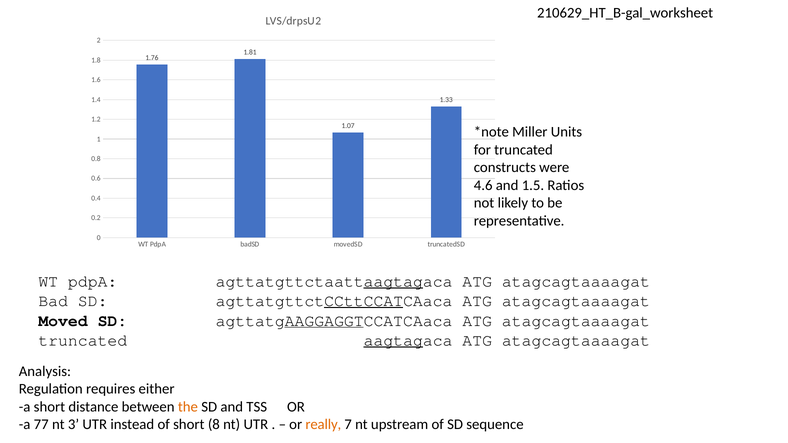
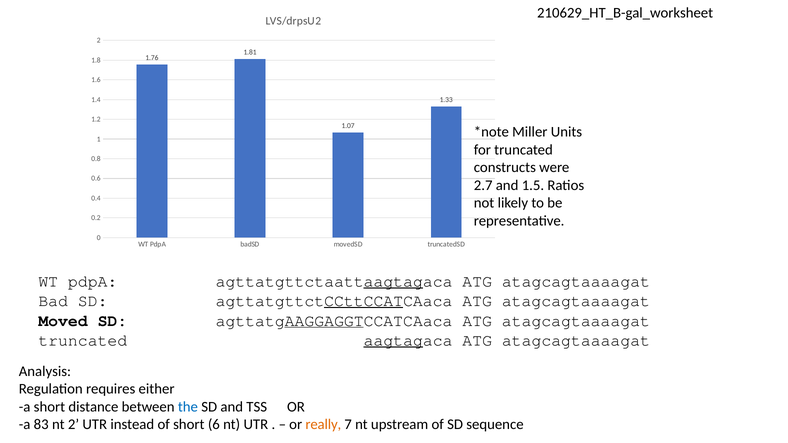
4.6: 4.6 -> 2.7 (483, 185)
the colour: orange -> blue (188, 407)
77: 77 -> 83 (41, 425)
nt 3: 3 -> 2 (74, 425)
8: 8 -> 6 (214, 425)
